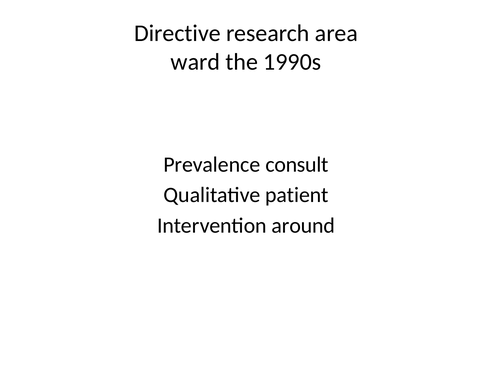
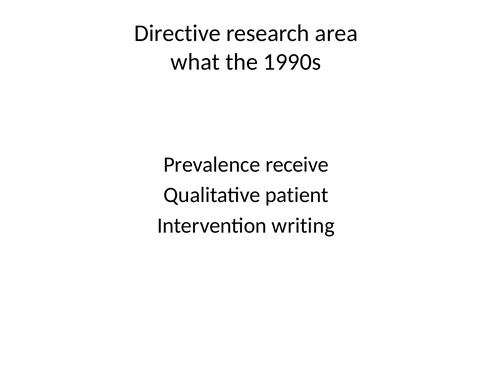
ward: ward -> what (195, 62)
consult: consult -> receive (297, 164)
around: around -> writing (303, 226)
